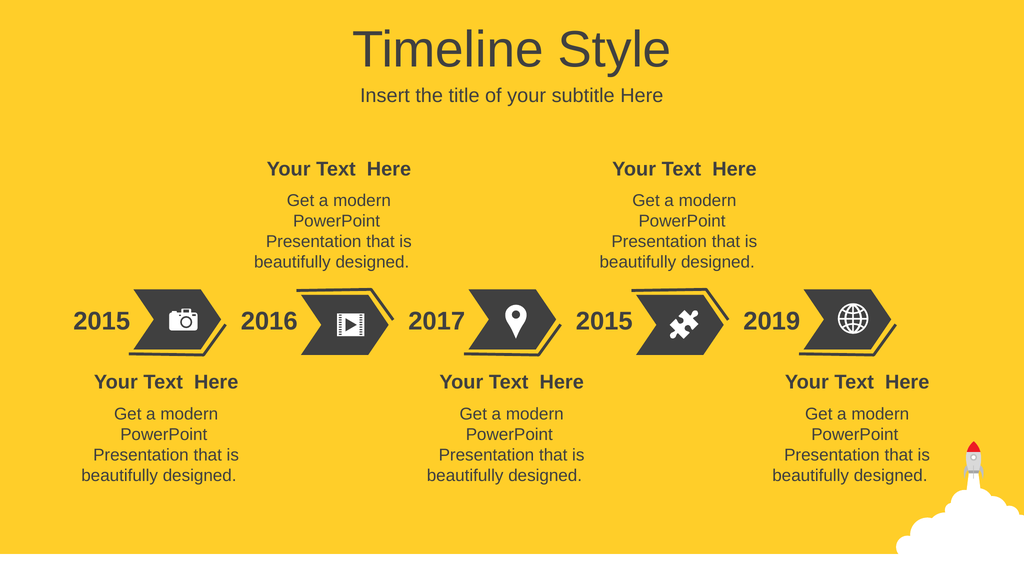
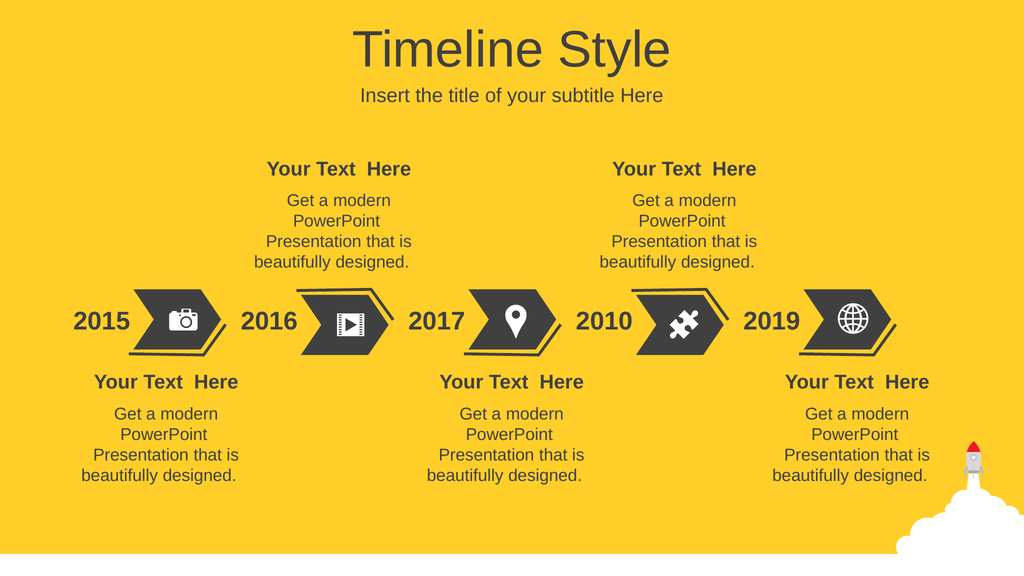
2016 2015: 2015 -> 2010 (604, 321)
